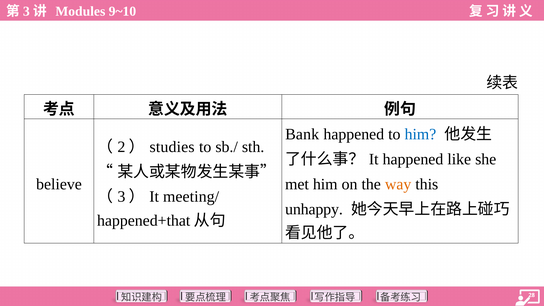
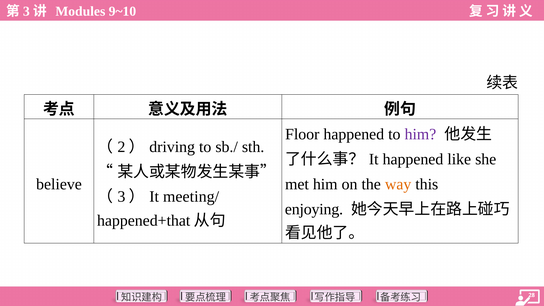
Bank: Bank -> Floor (302, 134)
him colour: blue -> purple (420, 134)
studies: studies -> driving (172, 147)
unhappy: unhappy -> enjoying (314, 209)
